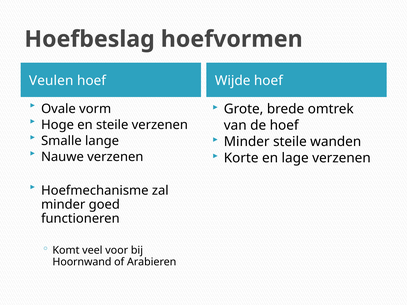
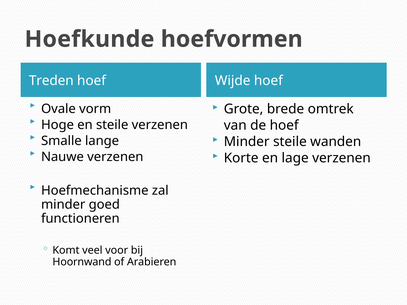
Hoefbeslag: Hoefbeslag -> Hoefkunde (89, 39)
Veulen: Veulen -> Treden (51, 81)
